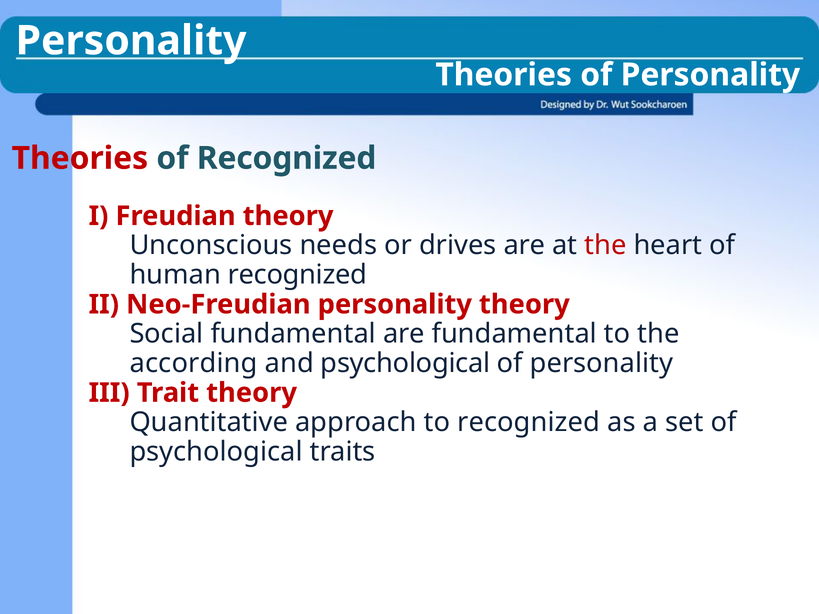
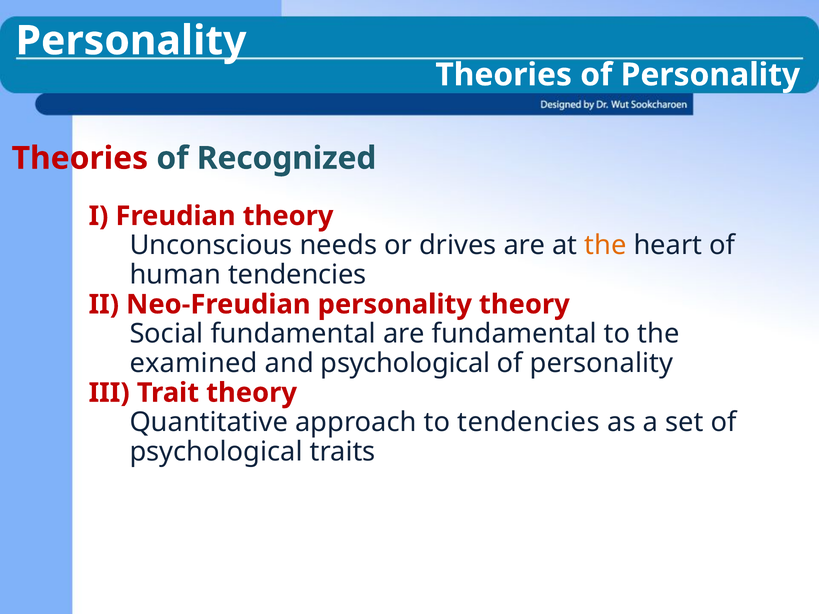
the colour: red -> orange (605, 246)
human recognized: recognized -> tendencies (297, 275)
according: according -> examined (194, 363)
to recognized: recognized -> tendencies (529, 422)
